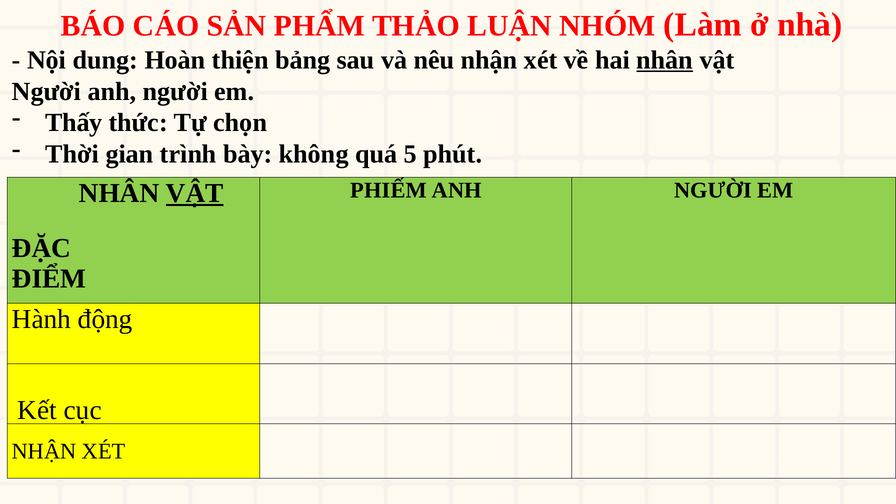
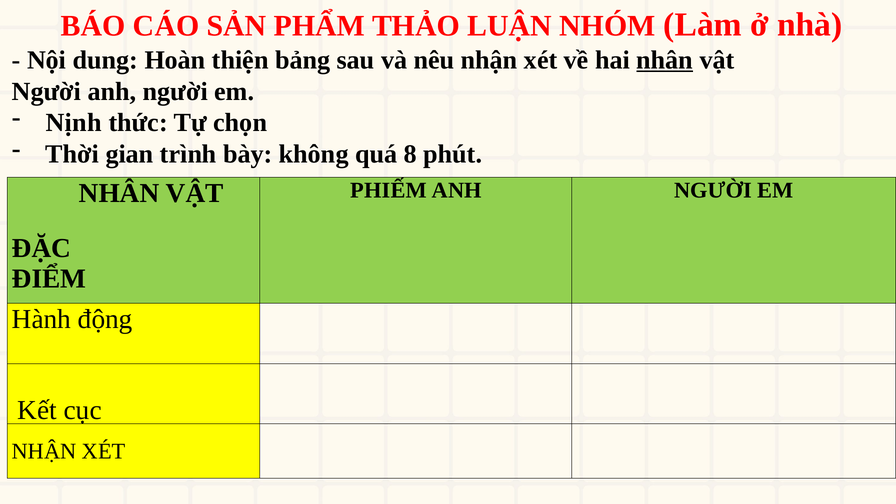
Thấy: Thấy -> Nịnh (74, 123)
5: 5 -> 8 (410, 154)
VẬT underline: present -> none (195, 193)
